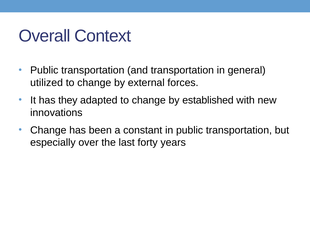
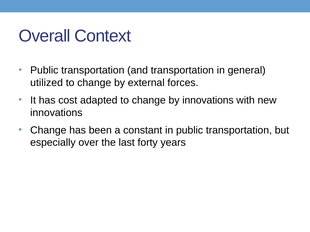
they: they -> cost (68, 100)
by established: established -> innovations (208, 100)
